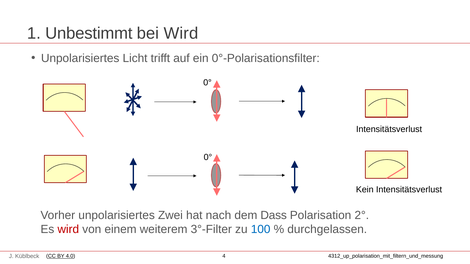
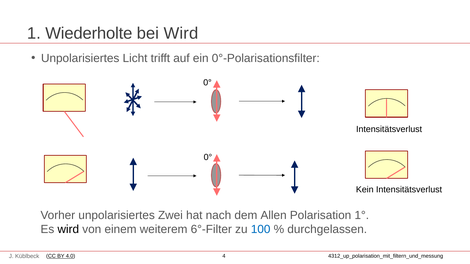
Unbestimmt: Unbestimmt -> Wiederholte (89, 33)
Dass: Dass -> Allen (274, 216)
2°: 2° -> 1° (362, 216)
wird colour: red -> black (68, 230)
3°-Filter: 3°-Filter -> 6°-Filter (211, 230)
